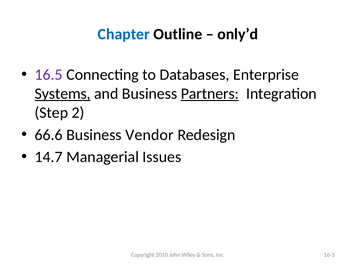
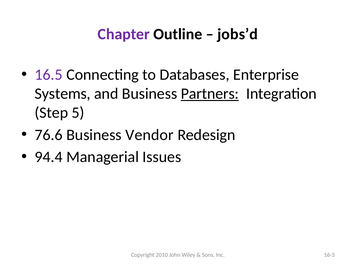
Chapter colour: blue -> purple (124, 34)
only’d: only’d -> jobs’d (238, 34)
Systems underline: present -> none (63, 94)
2: 2 -> 5 (78, 113)
66.6: 66.6 -> 76.6 (49, 135)
14.7: 14.7 -> 94.4 (49, 157)
